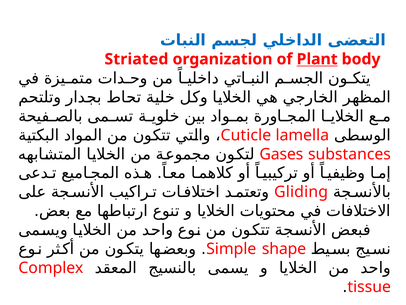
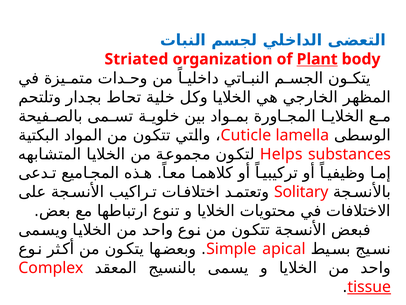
Gases: Gases -> Helps (281, 154)
Gliding: Gliding -> Solitary (301, 192)
shape: shape -> apical (284, 249)
tissue underline: none -> present (369, 287)
